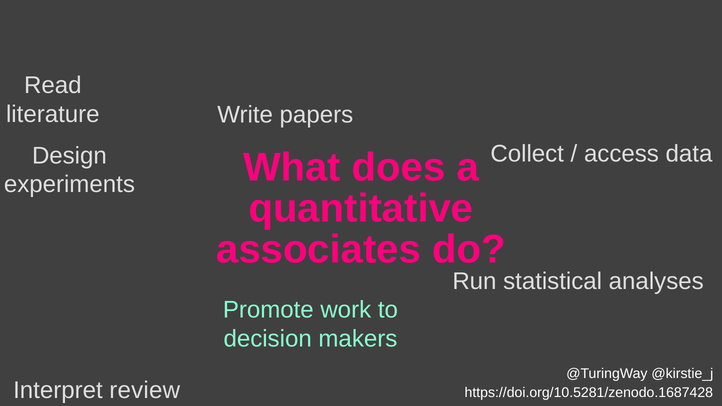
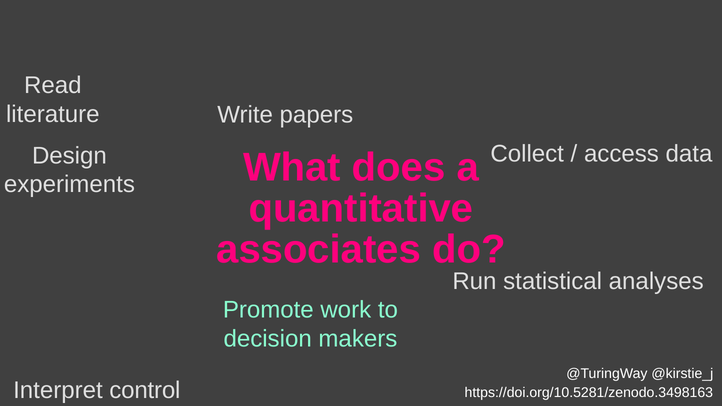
review: review -> control (145, 390)
https://doi.org/10.5281/zenodo.1687428: https://doi.org/10.5281/zenodo.1687428 -> https://doi.org/10.5281/zenodo.3498163 (589, 393)
